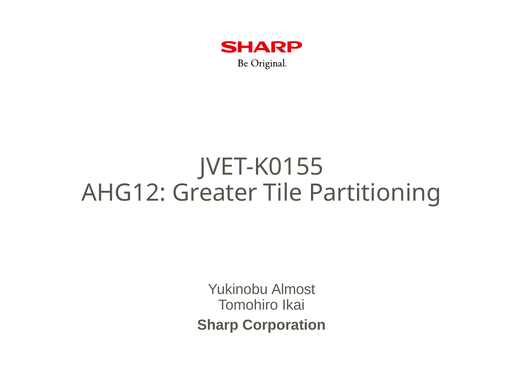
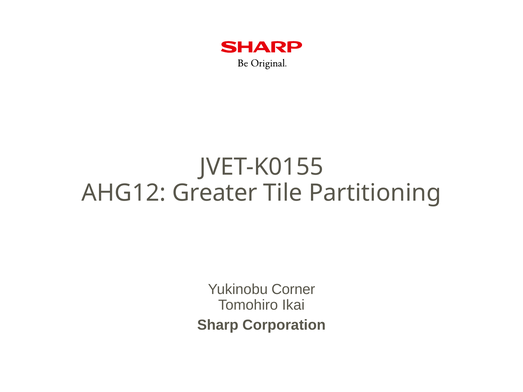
Almost: Almost -> Corner (293, 290)
